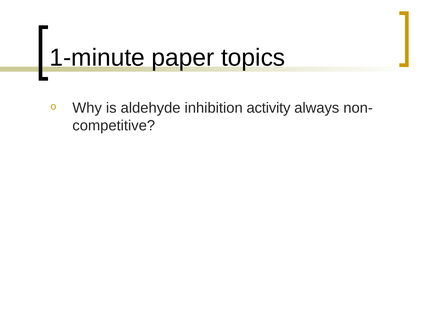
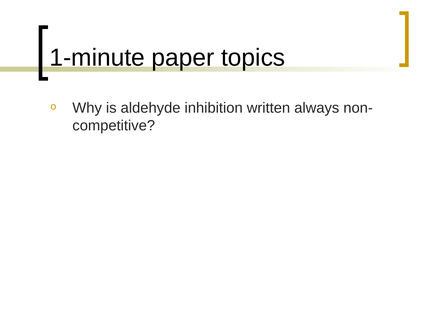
activity: activity -> written (268, 108)
